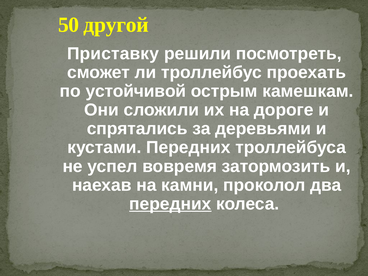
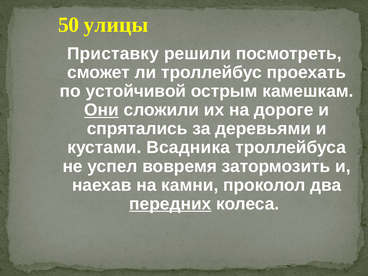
другой: другой -> улицы (116, 25)
Они underline: none -> present (102, 110)
кустами Передних: Передних -> Всадника (188, 148)
